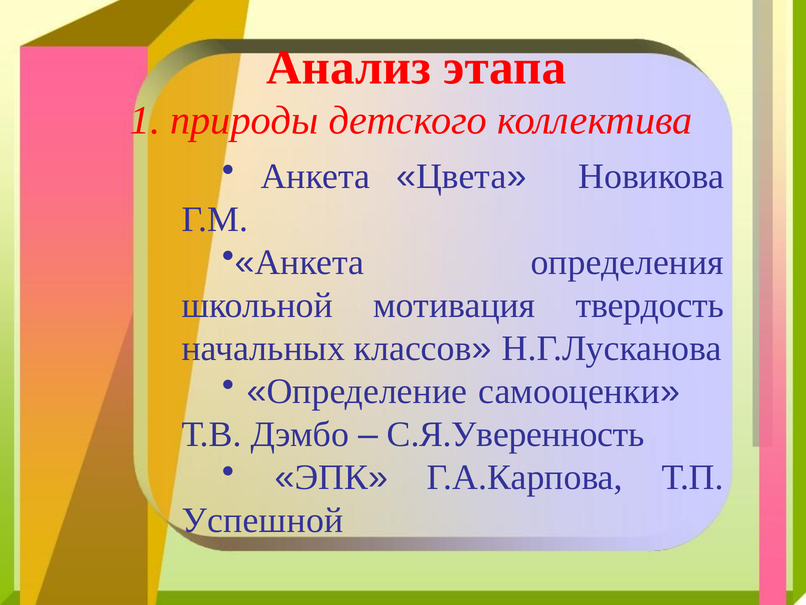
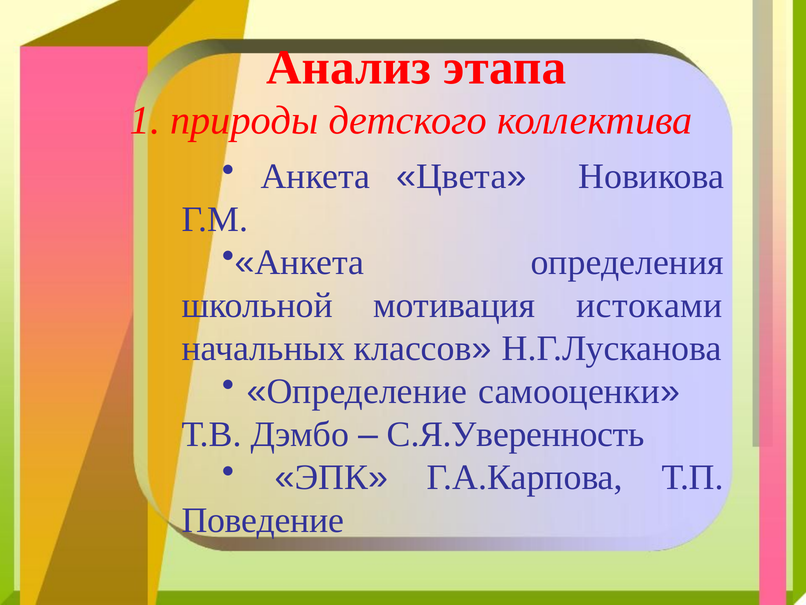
твердость: твердость -> истоками (649, 305)
Успешной: Успешной -> Поведение (263, 520)
